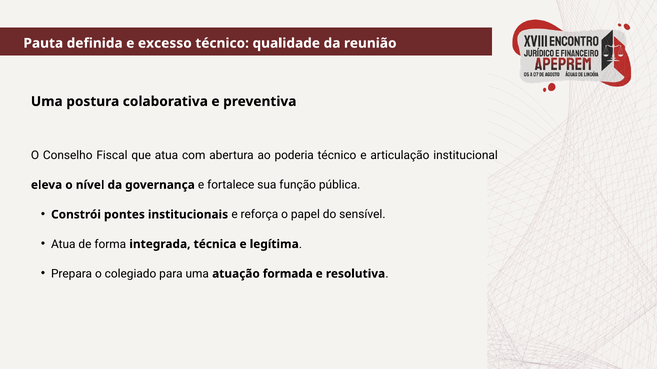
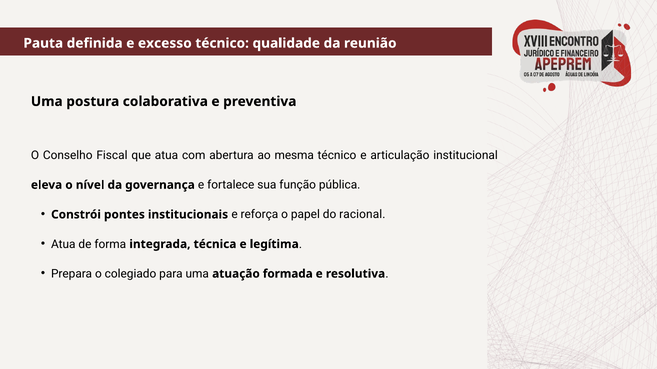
poderia: poderia -> mesma (294, 156)
sensível: sensível -> racional (362, 215)
